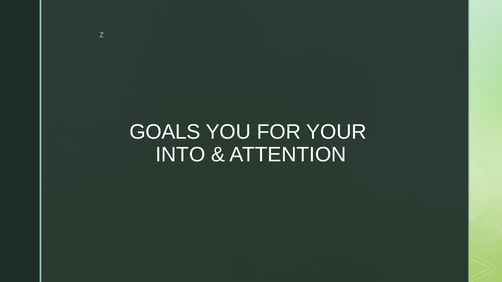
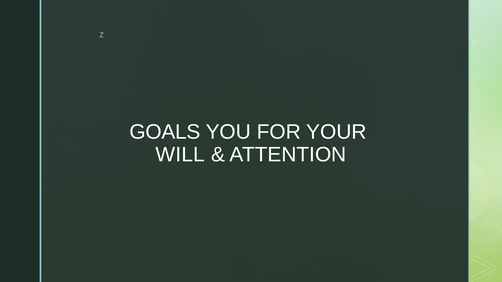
INTO: INTO -> WILL (180, 155)
